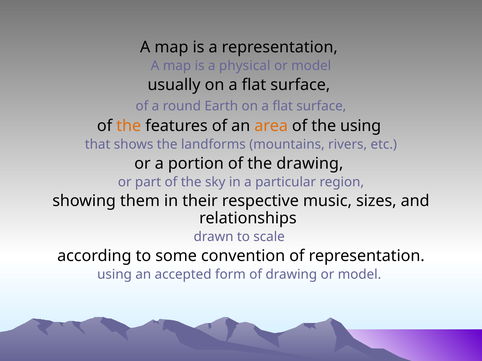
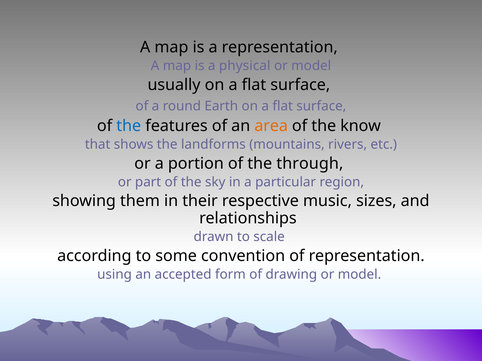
the colour: orange -> blue (129, 126)
the using: using -> know (361, 126)
the drawing: drawing -> through (310, 164)
